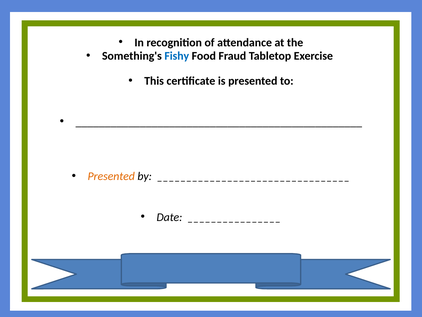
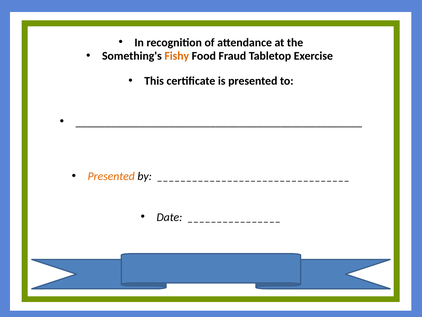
Fishy colour: blue -> orange (177, 56)
